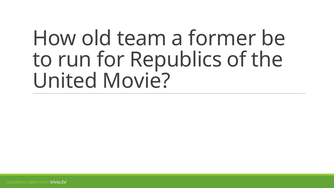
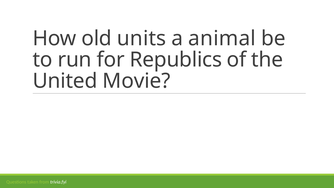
team: team -> units (142, 38)
former: former -> animal (222, 38)
